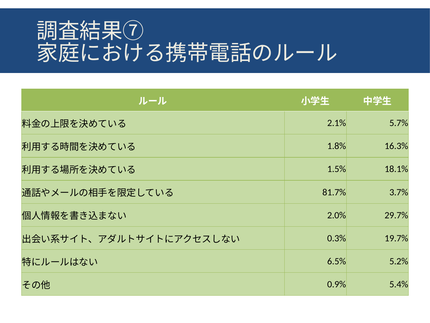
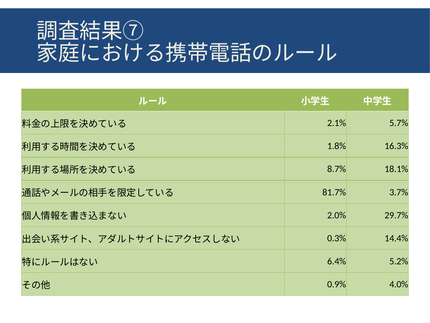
1.5%: 1.5% -> 8.7% (337, 169)
19.7%: 19.7% -> 14.4% (396, 238)
6.5%: 6.5% -> 6.4% (337, 261)
5.4%: 5.4% -> 4.0% (399, 284)
